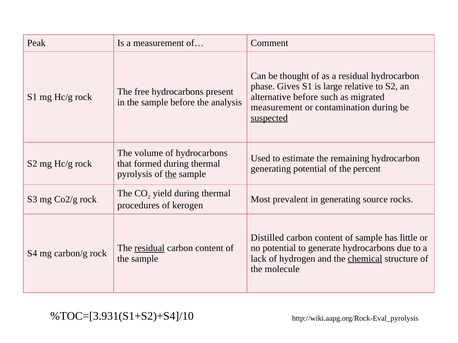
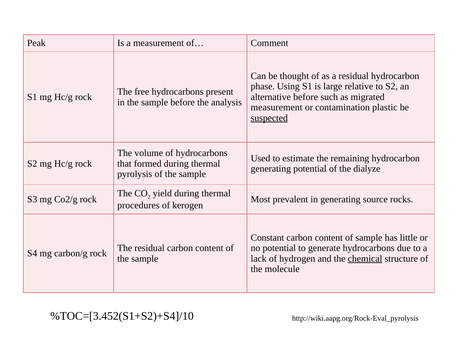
Gives: Gives -> Using (288, 87)
contamination during: during -> plastic (385, 108)
percent: percent -> dialyze (367, 169)
the underline: present -> none (171, 174)
Distilled: Distilled -> Constant (267, 238)
residual underline: present -> none (150, 248)
%TOC=[3.931(S1+S2)+S4]/10: %TOC=[3.931(S1+S2)+S4]/10 -> %TOC=[3.452(S1+S2)+S4]/10 (122, 317)
